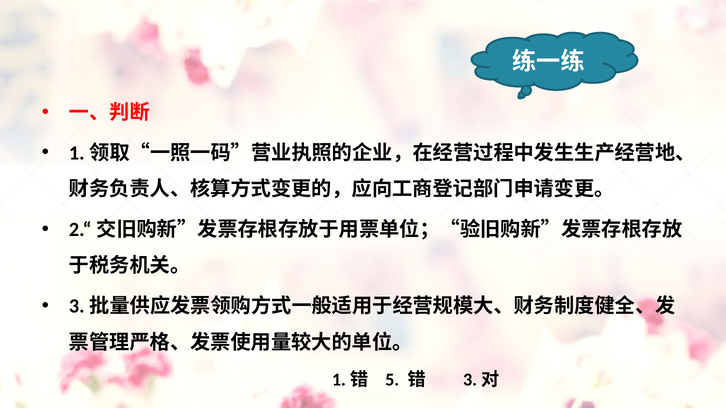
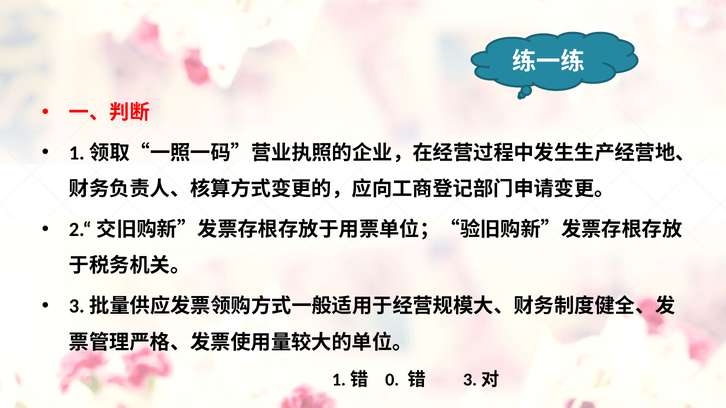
5: 5 -> 0 (392, 380)
